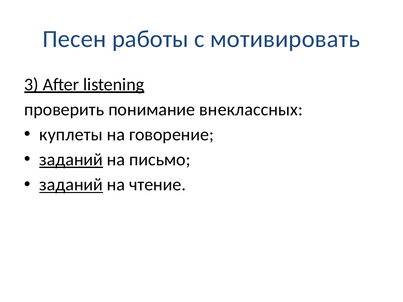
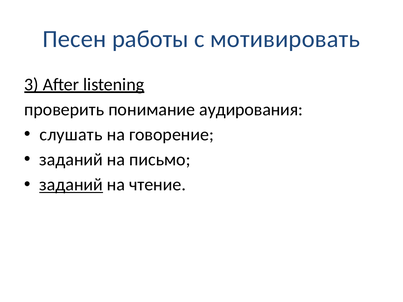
внеклассных: внеклассных -> аудирования (251, 110)
куплеты: куплеты -> слушать (71, 135)
заданий underline: present -> none (71, 160)
